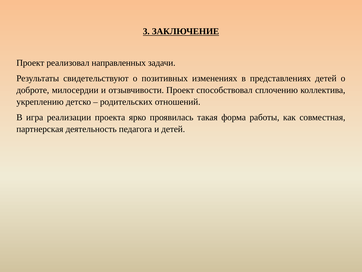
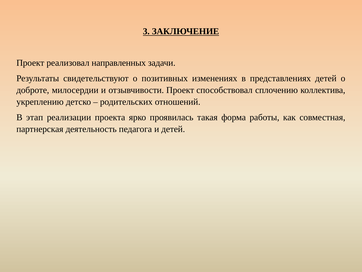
игра: игра -> этап (35, 117)
